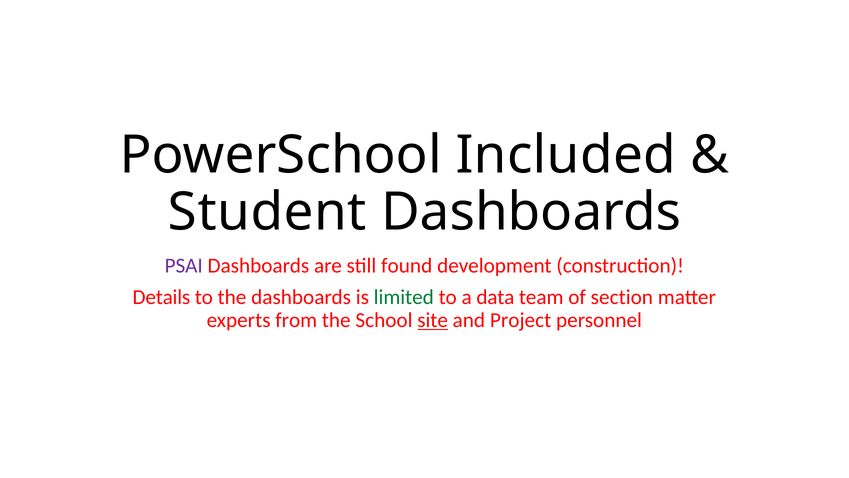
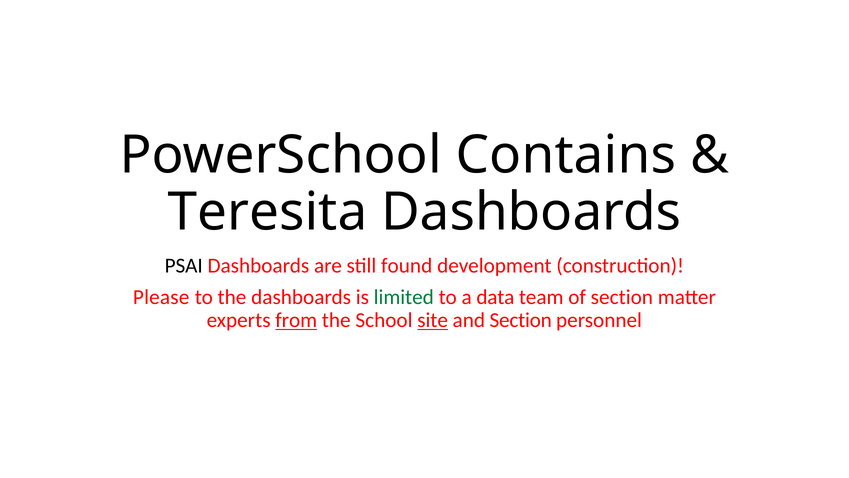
Included: Included -> Contains (566, 155)
Student: Student -> Teresita (267, 212)
PSAI colour: purple -> black (184, 265)
Details: Details -> Please (161, 297)
from underline: none -> present (296, 320)
and Project: Project -> Section (521, 320)
